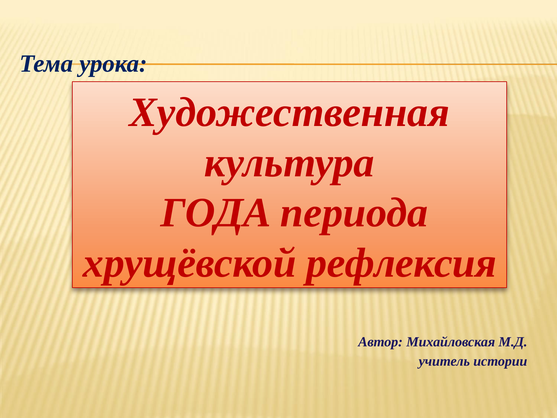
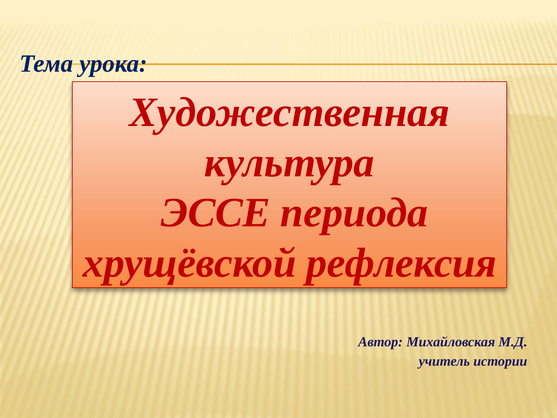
ГОДА: ГОДА -> ЭССЕ (216, 213)
